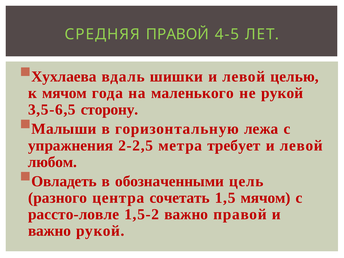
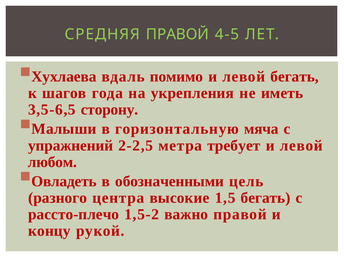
шишки: шишки -> помимо (177, 77)
левой целью: целью -> бегать (295, 77)
к мячом: мячом -> шагов (64, 93)
маленького: маленького -> укрепления (192, 93)
не рукой: рукой -> иметь (282, 93)
лежа: лежа -> мяча (261, 129)
упражнения: упражнения -> упражнений (71, 145)
сочетать: сочетать -> высокие (179, 198)
1,5 мячом: мячом -> бегать (266, 198)
рассто-ловле: рассто-ловле -> рассто-плечо (74, 214)
важно: важно -> концу (49, 231)
